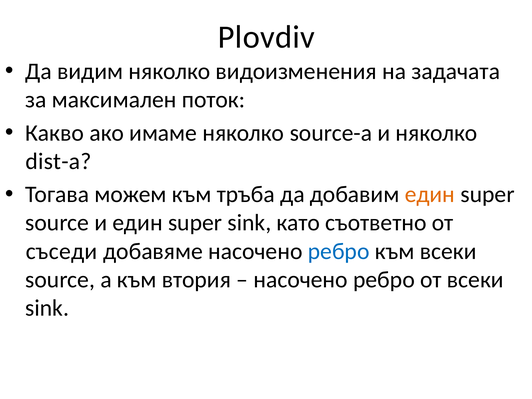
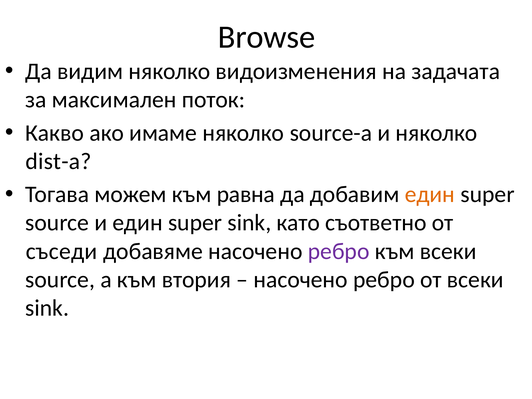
Plovdiv: Plovdiv -> Browse (267, 37)
тръба: тръба -> равна (246, 194)
ребро colour: blue -> purple (339, 251)
